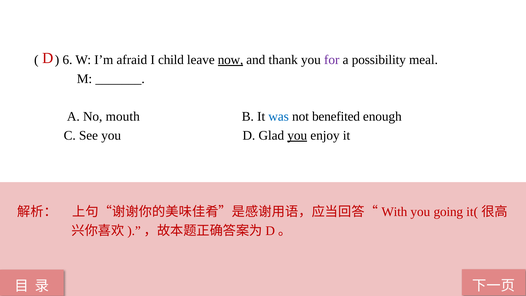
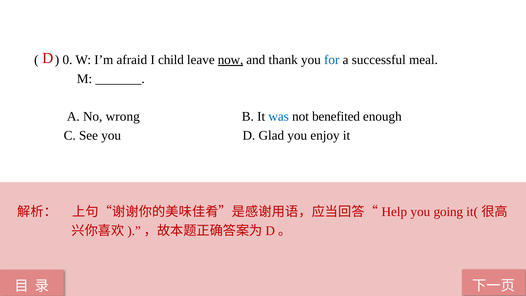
6: 6 -> 0 (67, 60)
for colour: purple -> blue (332, 60)
possibility: possibility -> successful (379, 60)
mouth: mouth -> wrong (123, 117)
you underline: present -> none (297, 136)
With: With -> Help (394, 212)
